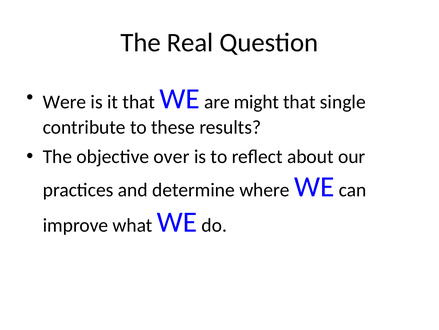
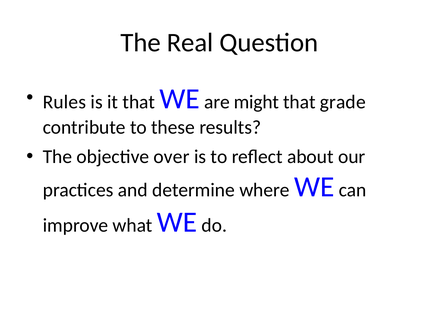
Were: Were -> Rules (64, 102)
single: single -> grade (343, 102)
